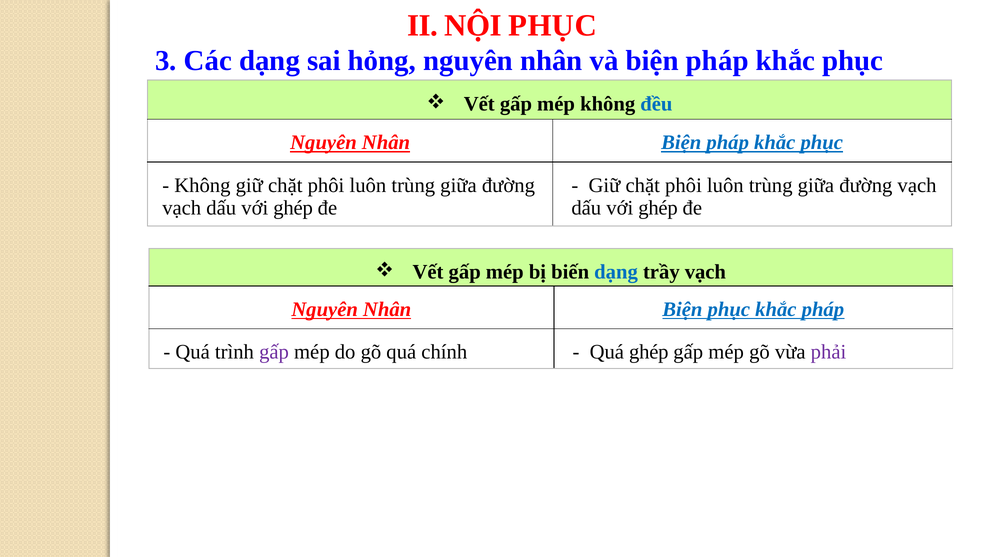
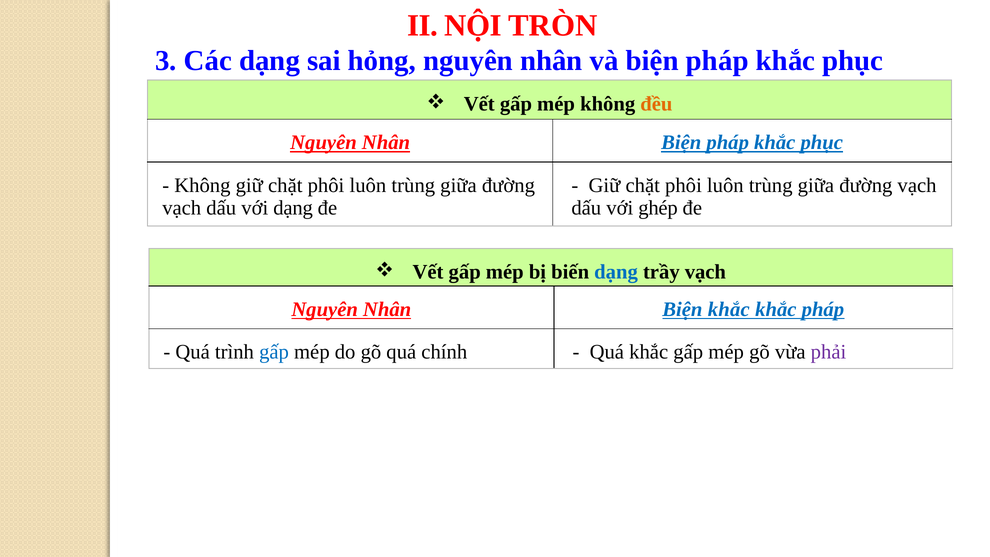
NỘI PHỤC: PHỤC -> TRÒN (553, 25)
đều colour: blue -> orange (656, 104)
ghép: ghép -> dạng (293, 208)
Biện phục: phục -> khắc (729, 309)
gấp colour: purple -> blue (274, 352)
Quá ghép: ghép -> khắc (649, 352)
